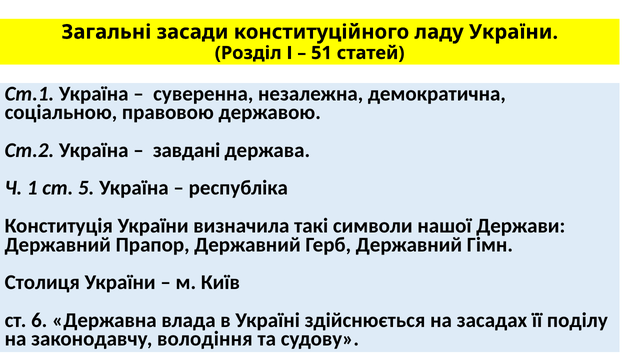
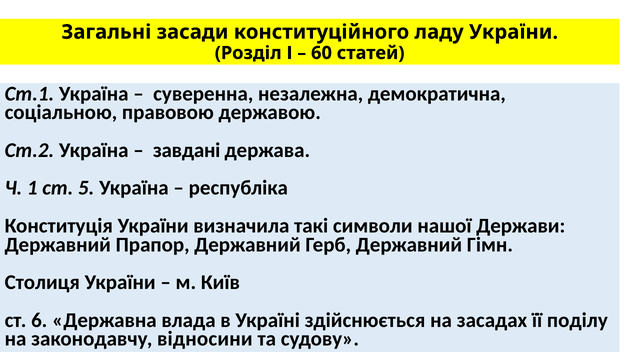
51: 51 -> 60 (322, 53)
володіння: володіння -> відносини (205, 339)
